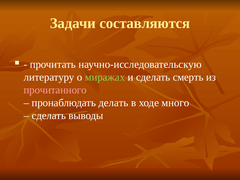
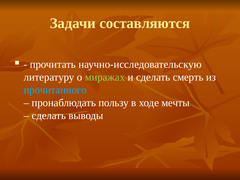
прочитанного colour: pink -> light blue (55, 90)
делать: делать -> пользу (114, 103)
много: много -> мечты (176, 103)
